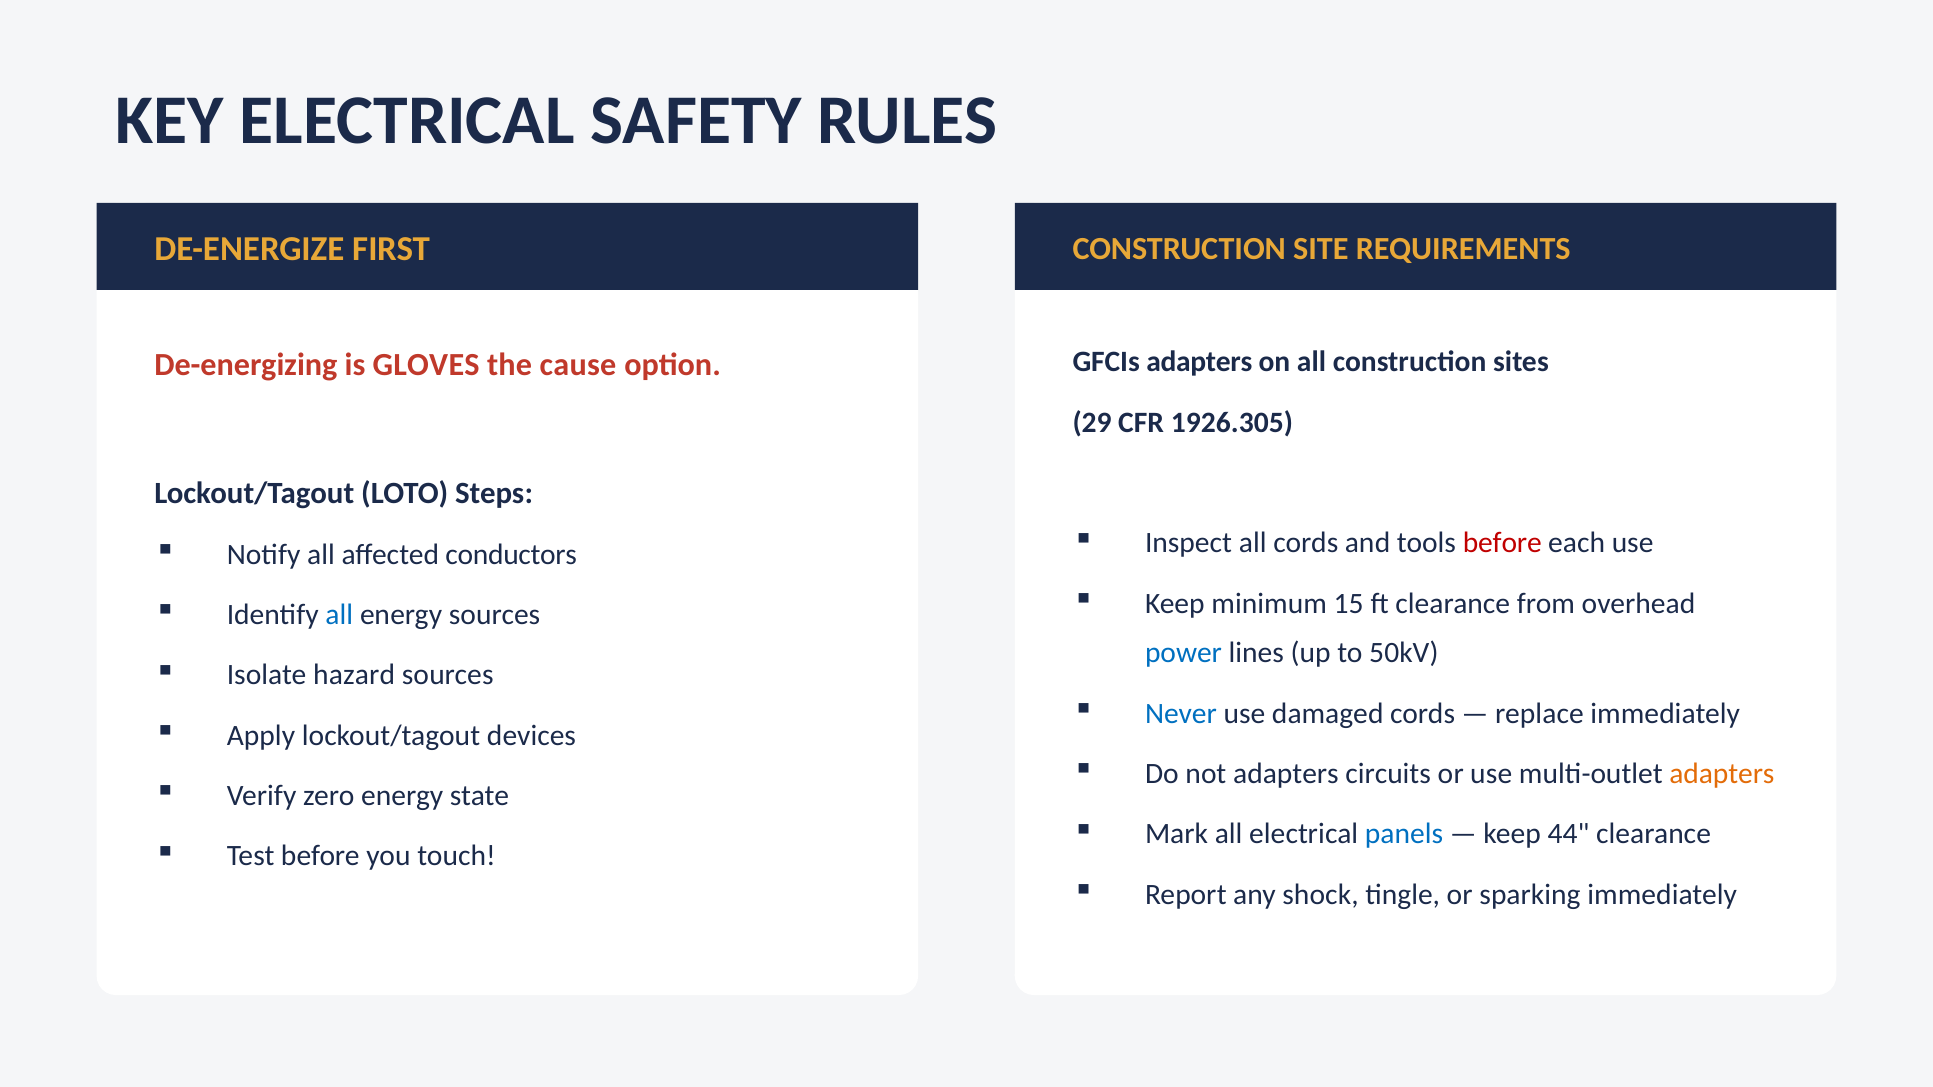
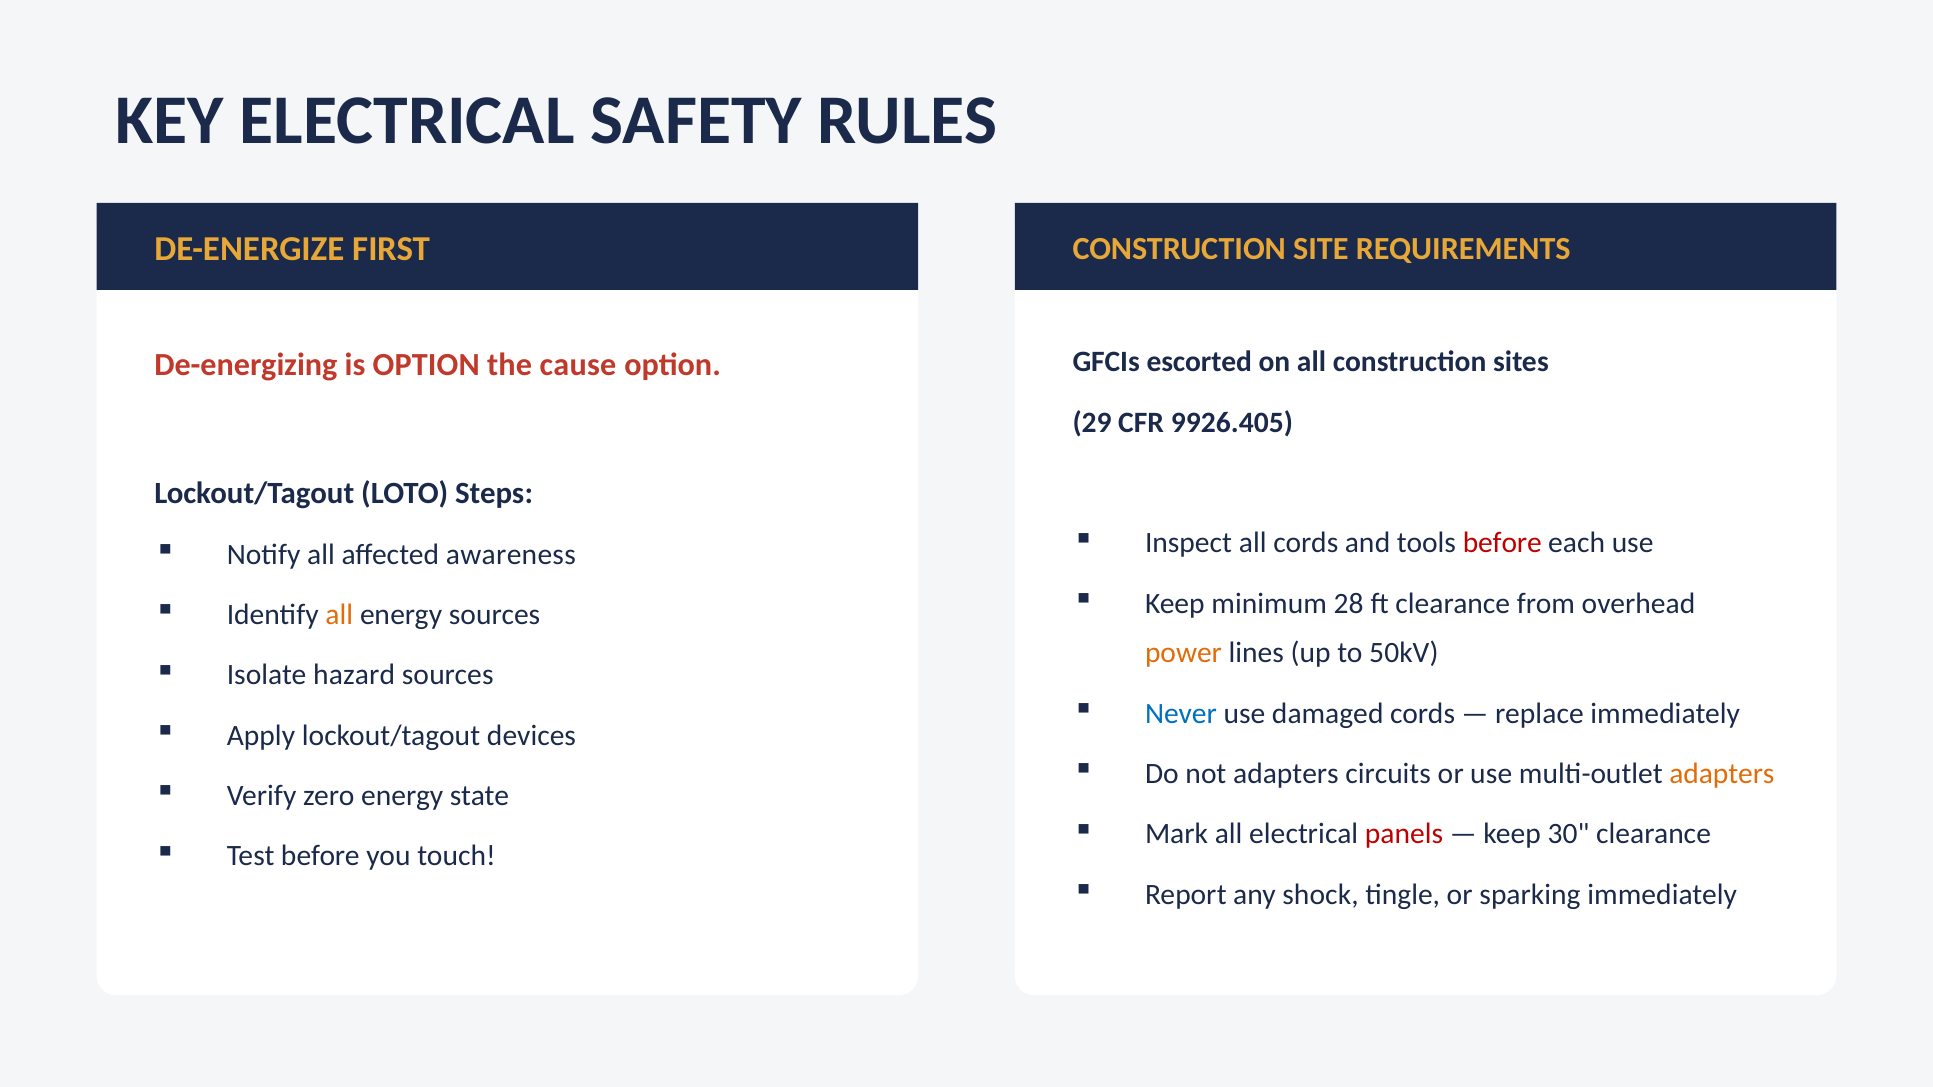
GFCIs adapters: adapters -> escorted (1199, 362)
is GLOVES: GLOVES -> OPTION (426, 365)
1926.305: 1926.305 -> 9926.405 (1232, 423)
conductors: conductors -> awareness (511, 555)
15: 15 -> 28 (1349, 604)
all colour: blue -> orange (339, 615)
power colour: blue -> orange (1184, 653)
panels colour: blue -> red (1404, 834)
44: 44 -> 30 (1569, 834)
